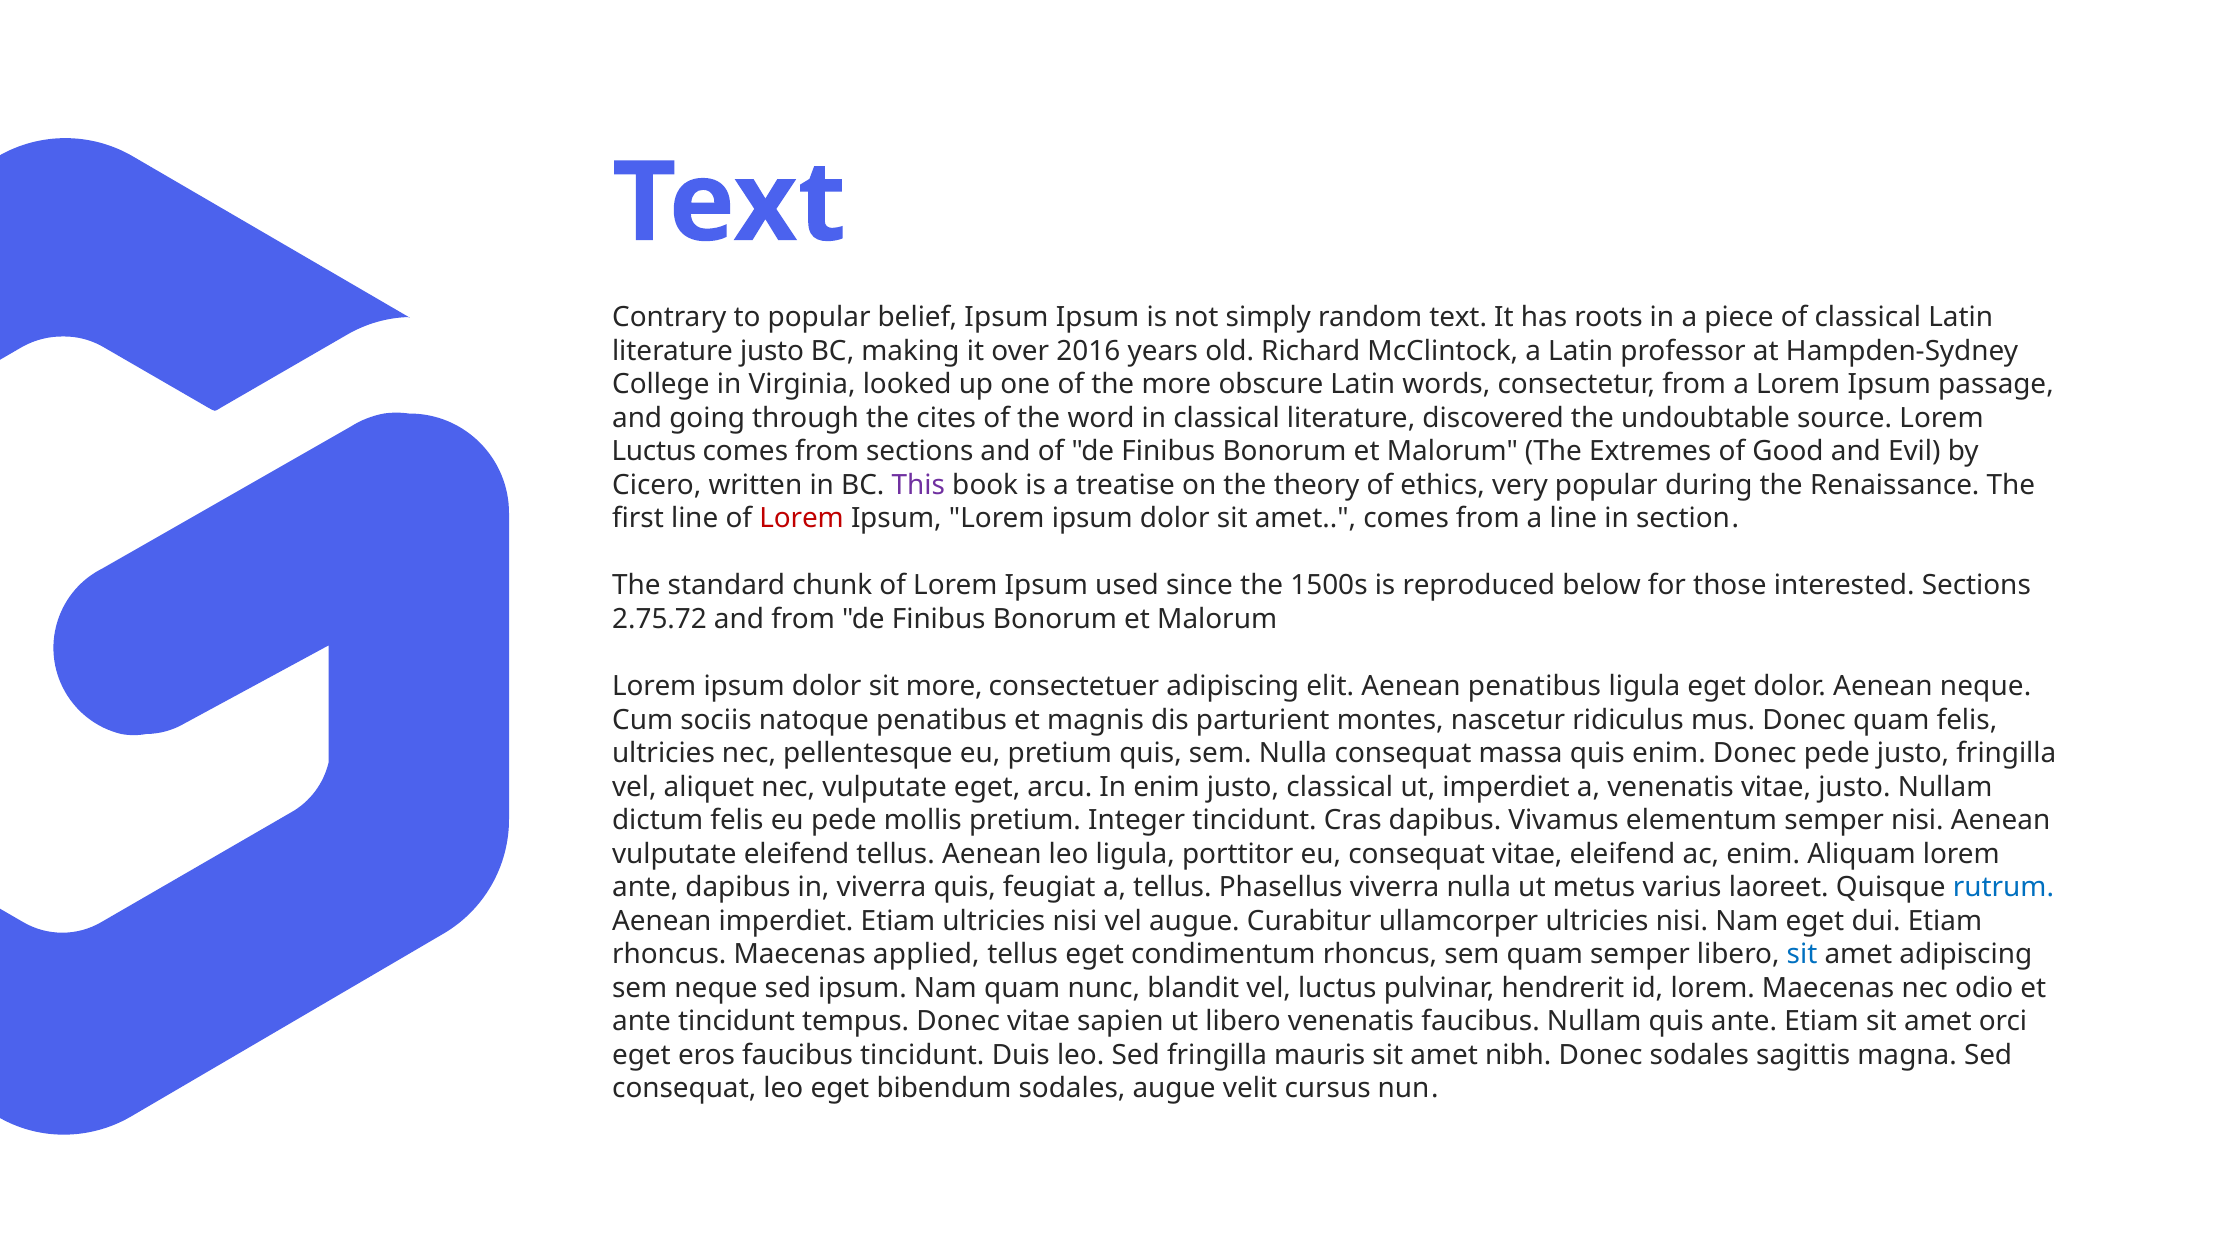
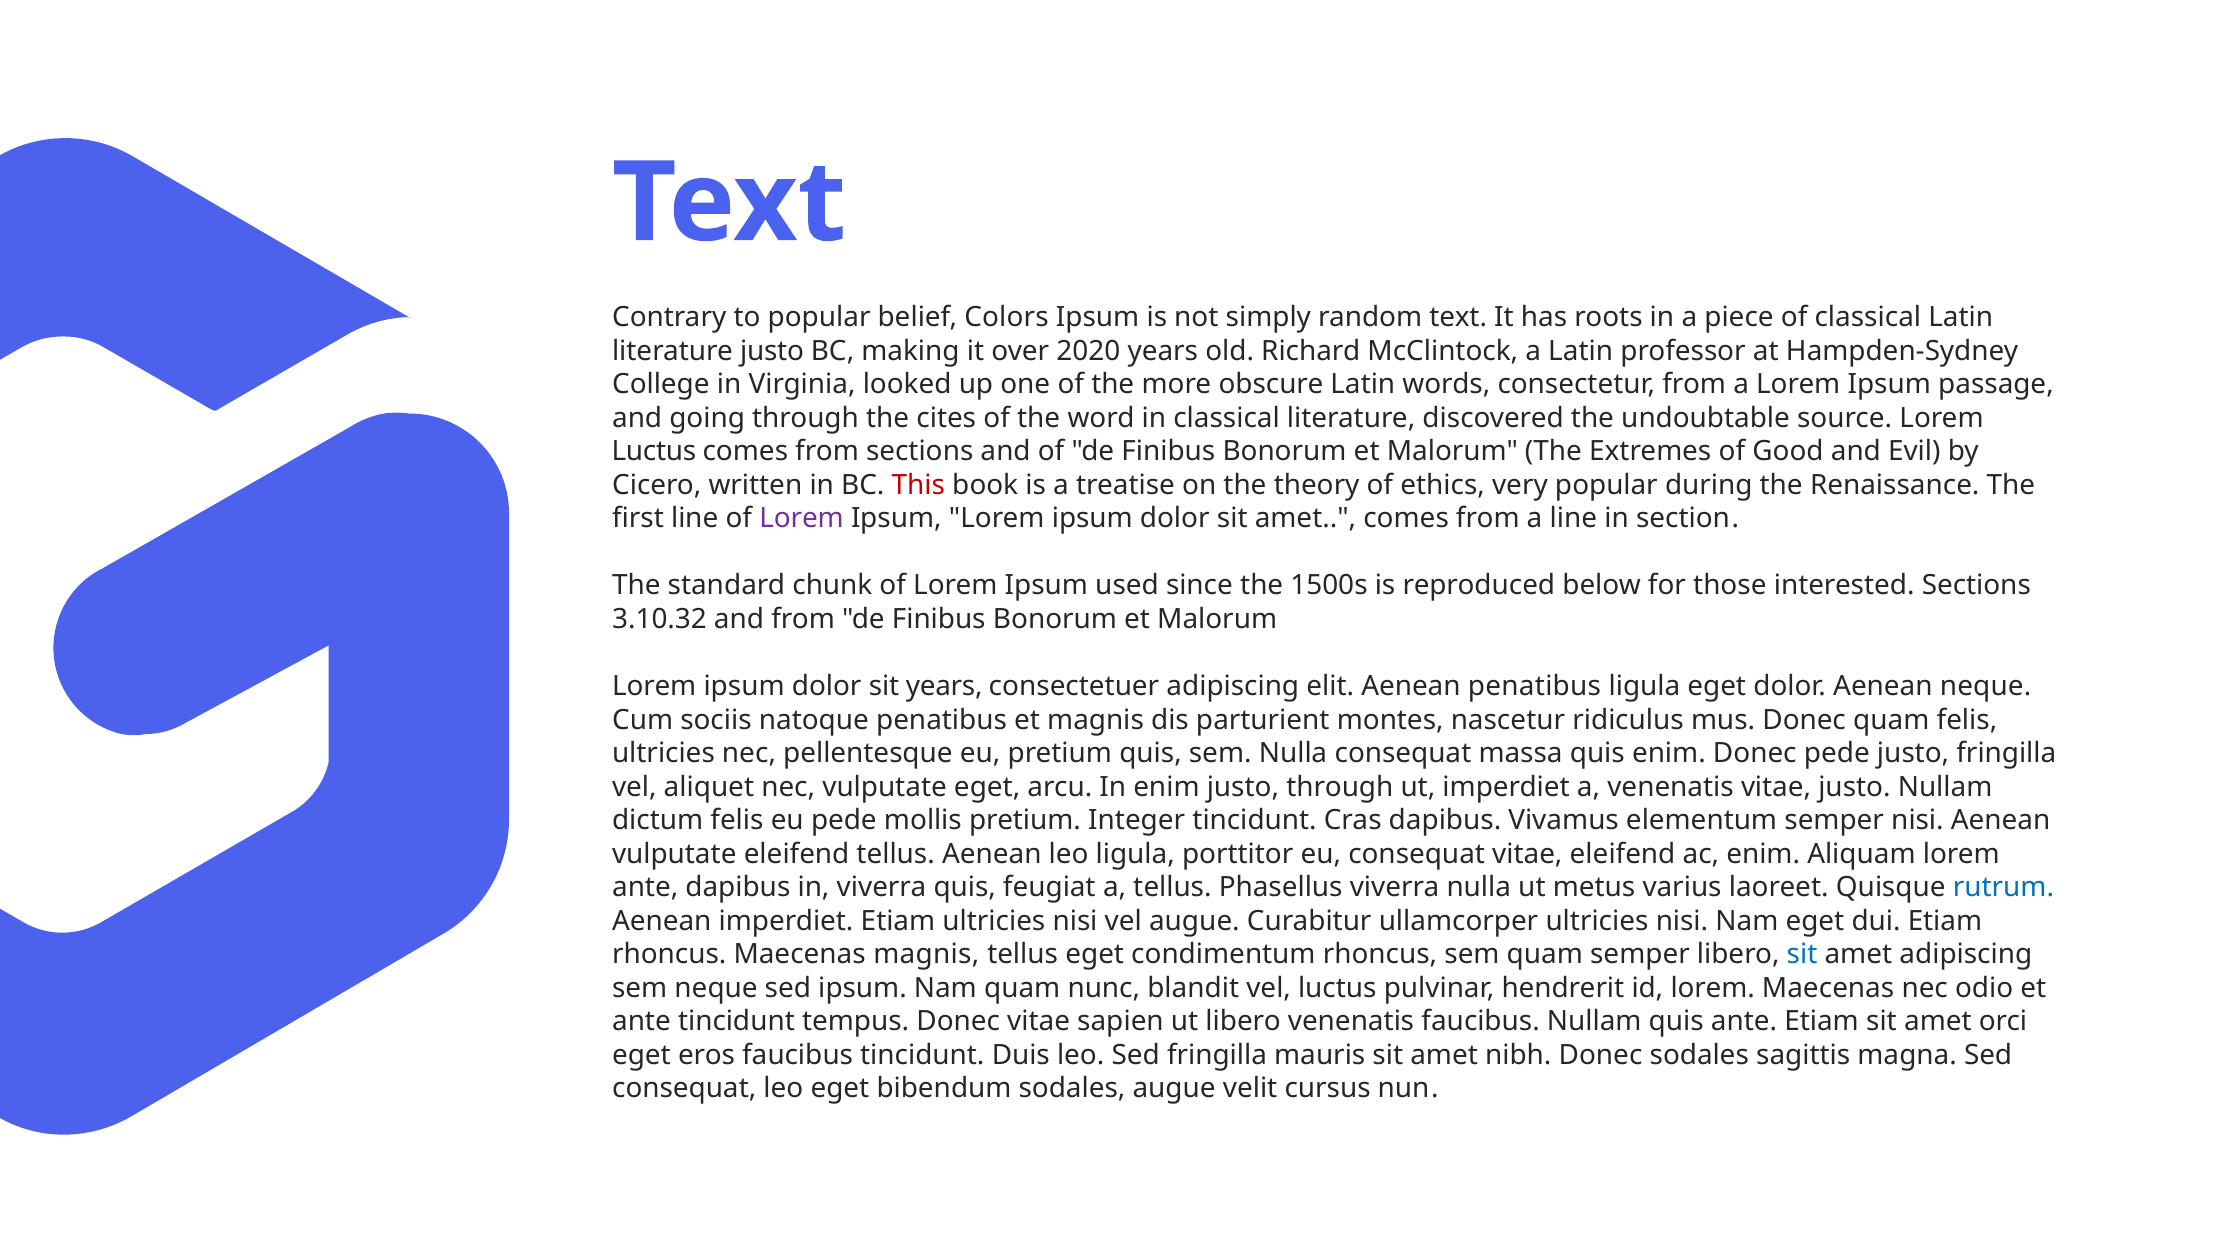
belief Ipsum: Ipsum -> Colors (1007, 318)
2016: 2016 -> 2020 (1088, 351)
This colour: purple -> red (918, 485)
Lorem colour: red -> purple (802, 519)
2.75.72: 2.75.72 -> 3.10.32 (659, 619)
sit more: more -> years (944, 686)
justo classical: classical -> through (1340, 787)
Maecenas applied: applied -> magnis (926, 955)
